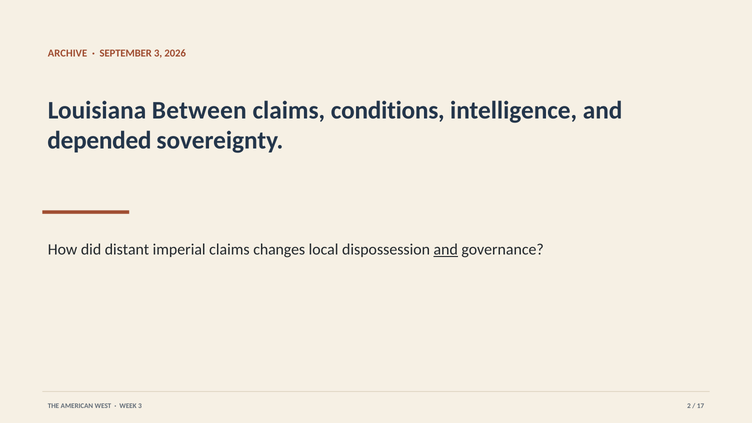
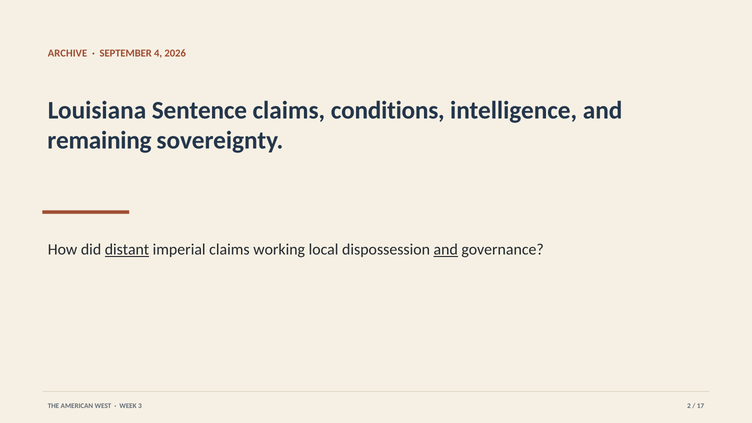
SEPTEMBER 3: 3 -> 4 (158, 53)
Between: Between -> Sentence (199, 110)
depended: depended -> remaining (99, 141)
distant underline: none -> present (127, 250)
changes: changes -> working (279, 250)
